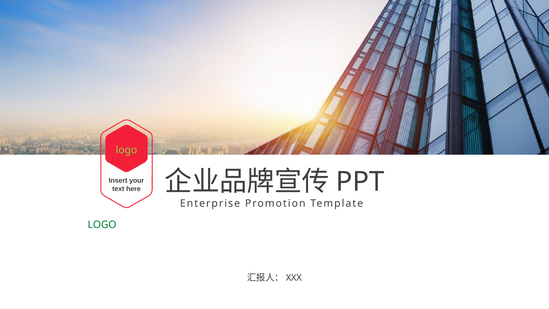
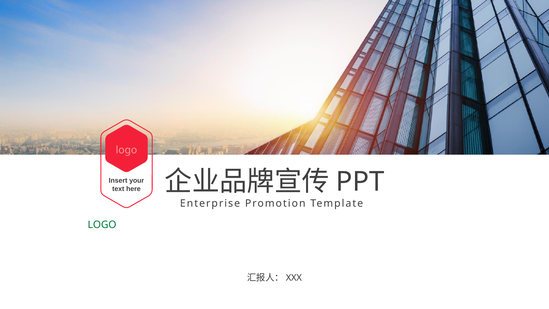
logo colour: light green -> pink (126, 150)
